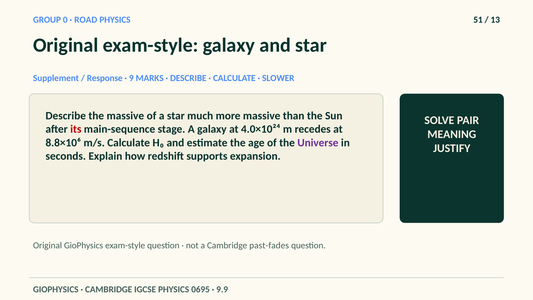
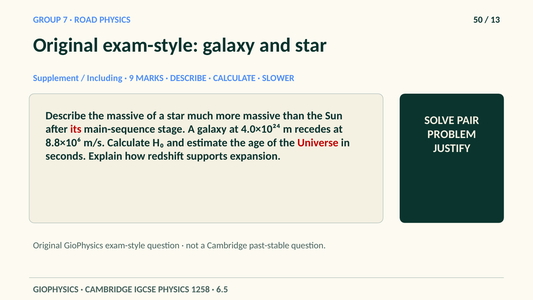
0: 0 -> 7 (65, 20)
51: 51 -> 50 (478, 20)
Response: Response -> Including (105, 78)
MEANING: MEANING -> PROBLEM (452, 134)
Universe colour: purple -> red (318, 143)
past-fades: past-fades -> past-stable (269, 245)
0695: 0695 -> 1258 (201, 289)
9.9: 9.9 -> 6.5 (222, 289)
